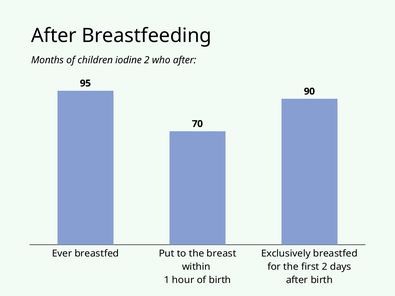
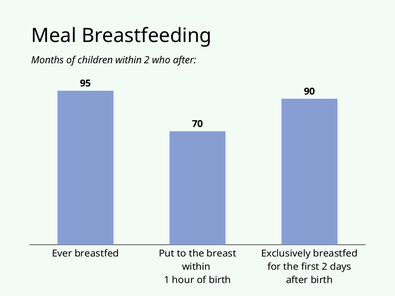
After: After -> Meal (54, 36)
children iodine: iodine -> within (128, 60)
